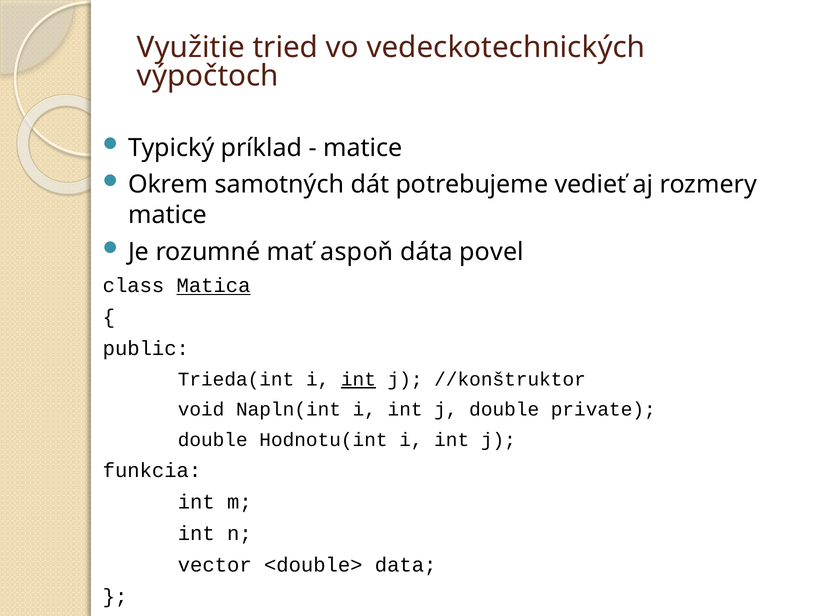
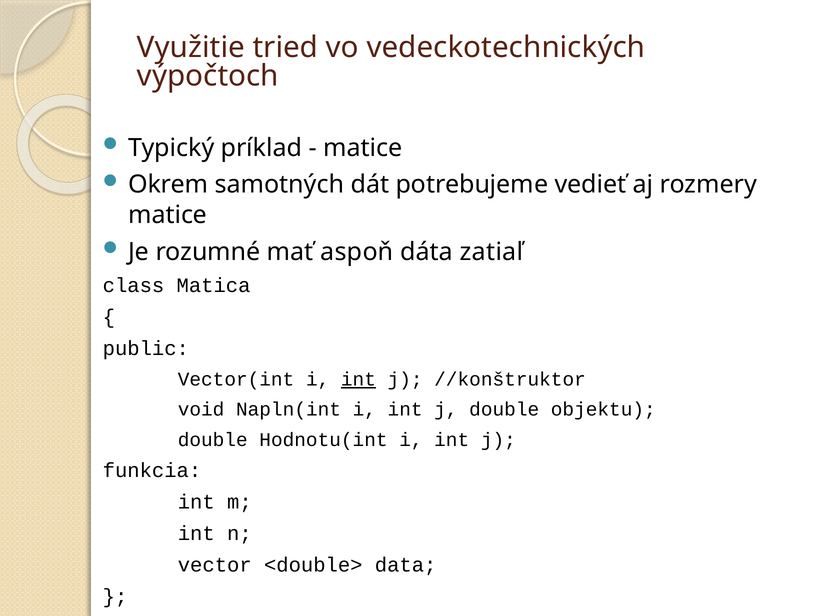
povel: povel -> zatiaľ (492, 252)
Matica underline: present -> none (214, 286)
Trieda(int: Trieda(int -> Vector(int (236, 379)
private: private -> objektu (603, 409)
